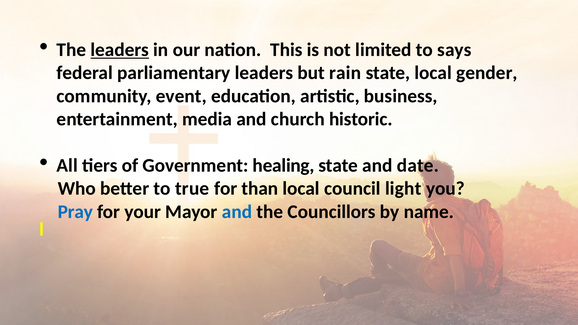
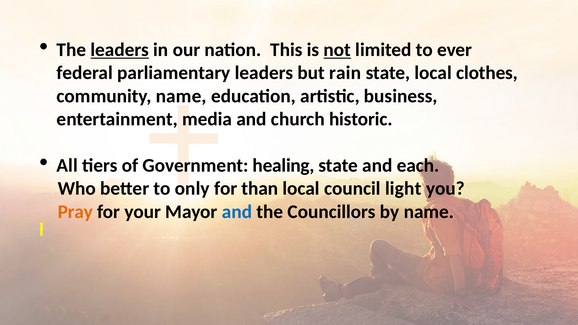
not underline: none -> present (337, 50)
says: says -> ever (455, 50)
gender: gender -> clothes (487, 73)
community event: event -> name (181, 96)
date: date -> each (418, 166)
true: true -> only (192, 189)
Pray colour: blue -> orange (75, 212)
